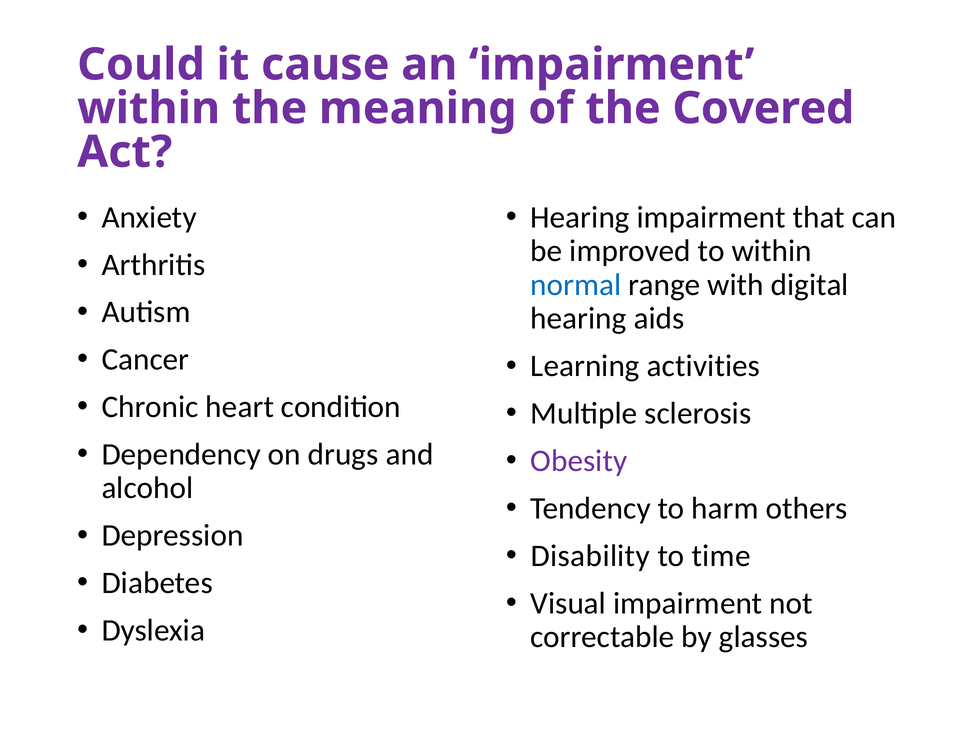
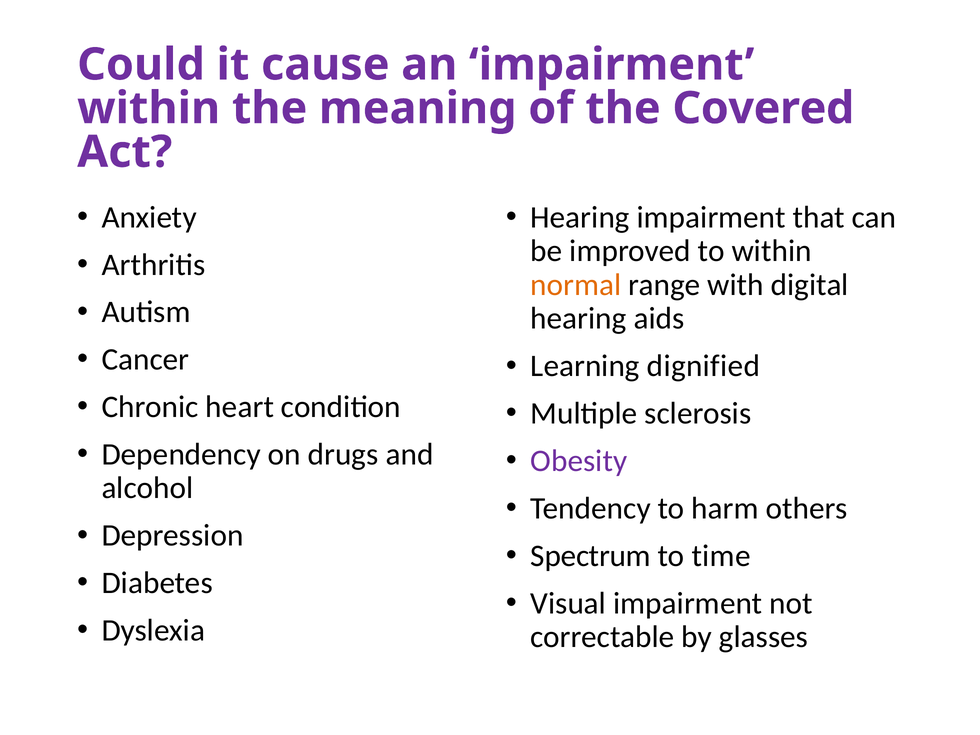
normal colour: blue -> orange (576, 285)
activities: activities -> dignified (703, 366)
Disability: Disability -> Spectrum (591, 556)
